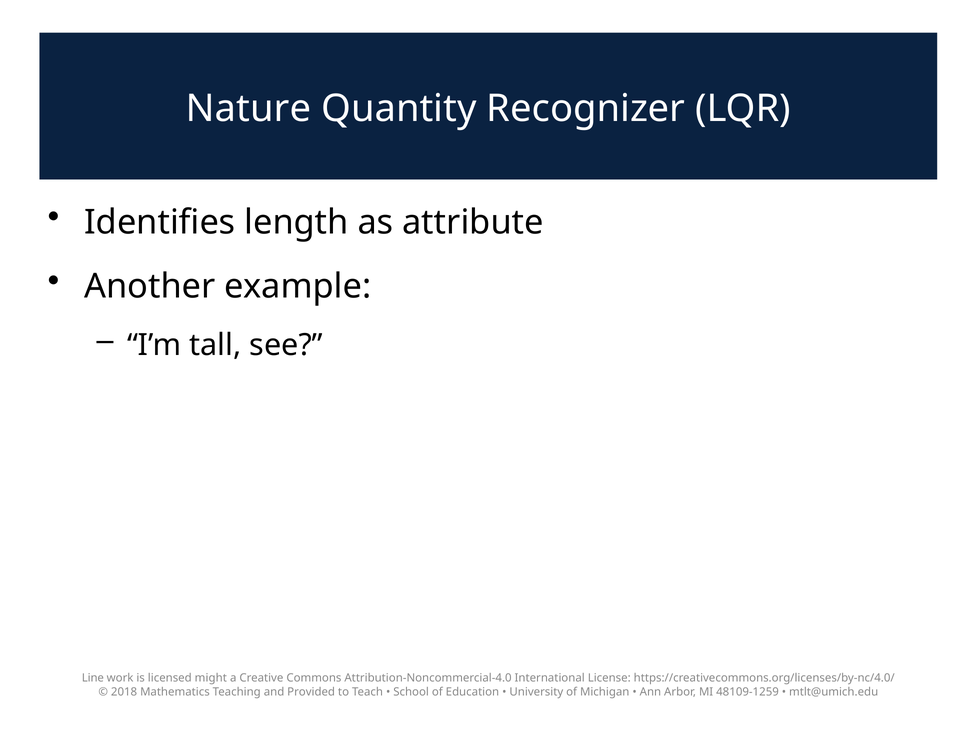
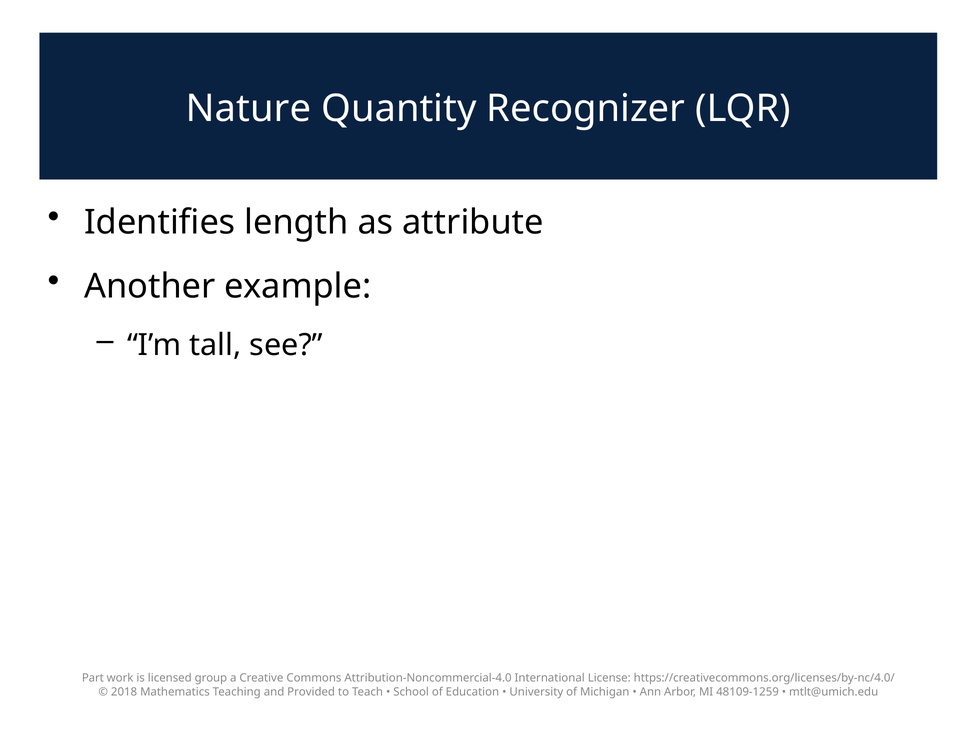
Line: Line -> Part (93, 678)
might: might -> group (211, 678)
